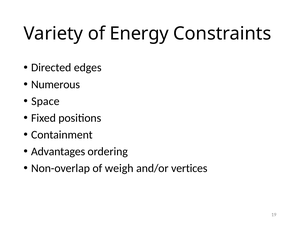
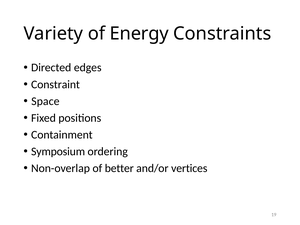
Numerous: Numerous -> Constraint (55, 84)
Advantages: Advantages -> Symposium (58, 151)
weigh: weigh -> better (119, 168)
